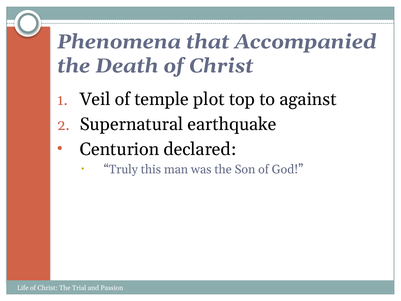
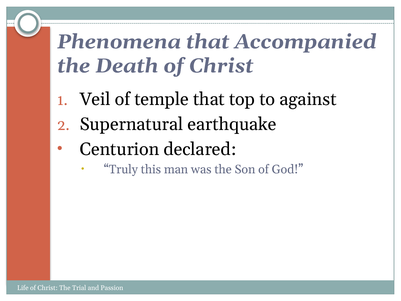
temple plot: plot -> that (209, 99)
